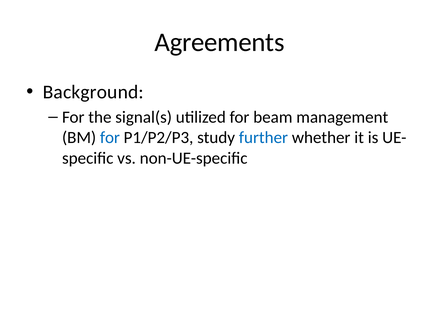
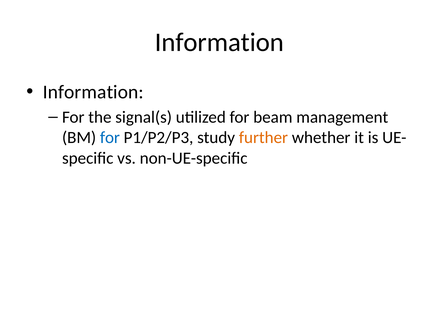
Agreements: Agreements -> Information (219, 42)
Background: Background -> Information (93, 92)
further colour: blue -> orange (263, 138)
